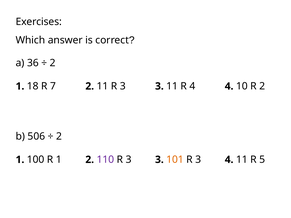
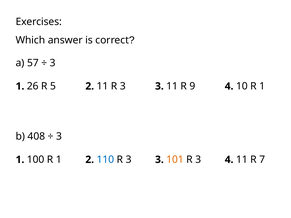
36: 36 -> 57 (33, 63)
2: 2 -> 3 (53, 63)
18: 18 -> 26 (33, 86)
7: 7 -> 5 (53, 86)
R 4: 4 -> 9 (192, 86)
10 R 2: 2 -> 1 (262, 86)
506: 506 -> 408 (36, 137)
2: 2 -> 3 (59, 137)
110 colour: purple -> blue (105, 160)
5: 5 -> 7 (262, 160)
